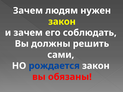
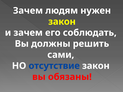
рождается: рождается -> отсутствие (54, 66)
